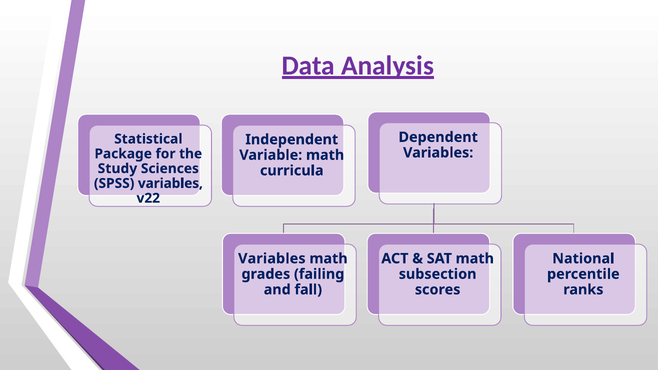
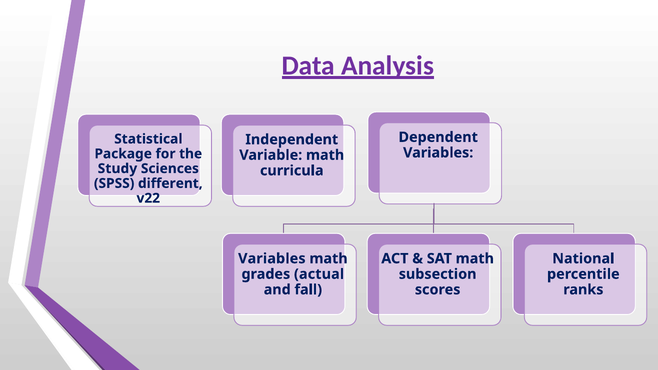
SPSS variables: variables -> different (170, 183)
failing: failing -> actual (319, 274)
